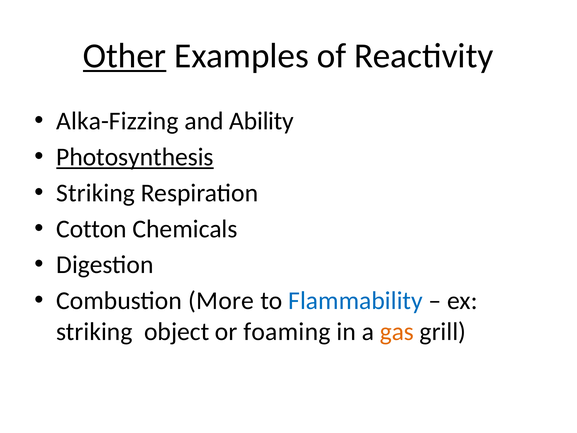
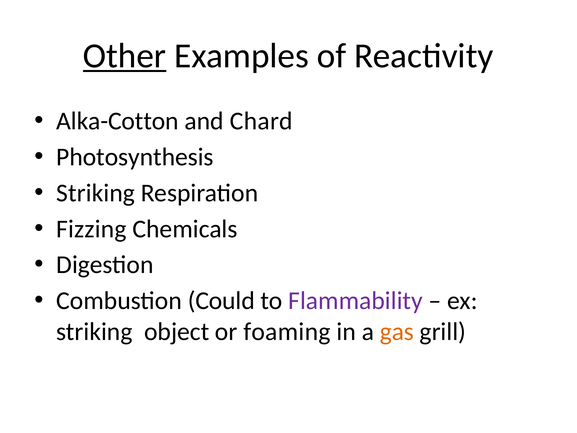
Alka-Fizzing: Alka-Fizzing -> Alka-Cotton (117, 121)
Ability: Ability -> Chard (261, 121)
Photosynthesis underline: present -> none (135, 157)
Cotton: Cotton -> Fizzing (91, 229)
More: More -> Could (221, 301)
Flammability colour: blue -> purple (356, 301)
